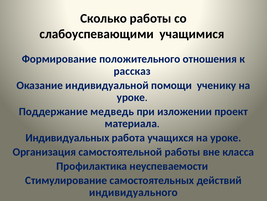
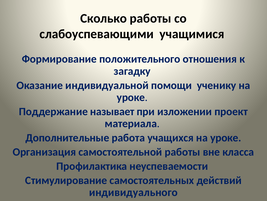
рассказ: рассказ -> загадку (132, 71)
медведь: медведь -> называет (112, 111)
Индивидуальных: Индивидуальных -> Дополнительные (67, 137)
